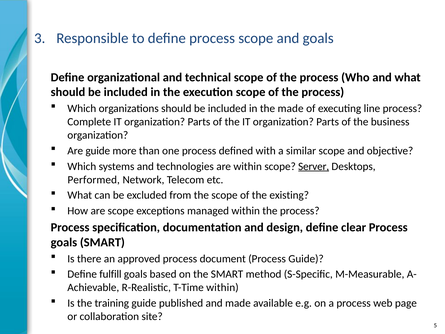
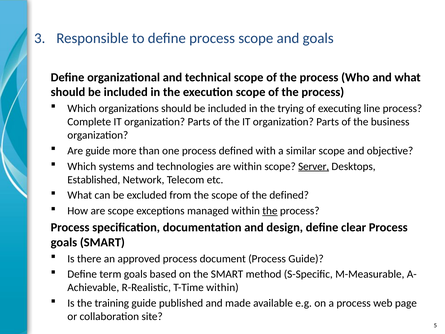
the made: made -> trying (291, 108)
Performed: Performed -> Established (94, 180)
the existing: existing -> defined (289, 195)
the underline: none -> present (270, 211)
fulfill: fulfill -> term (110, 274)
